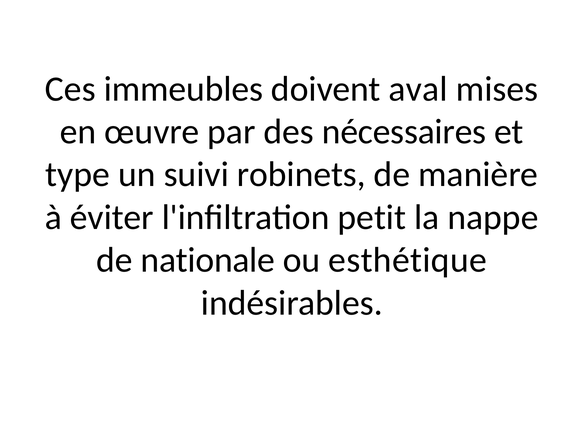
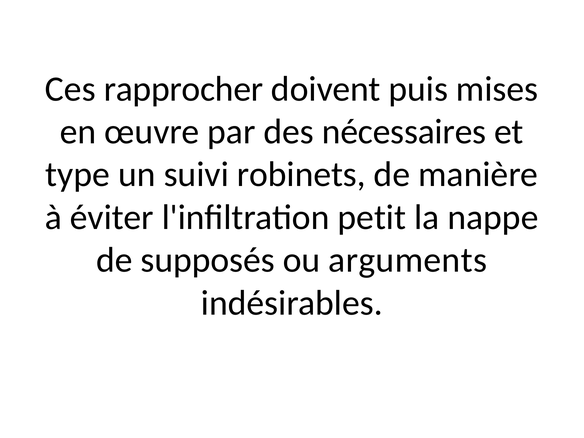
immeubles: immeubles -> rapprocher (183, 89)
aval: aval -> puis (418, 89)
nationale: nationale -> supposés (208, 260)
esthétique: esthétique -> arguments (408, 260)
